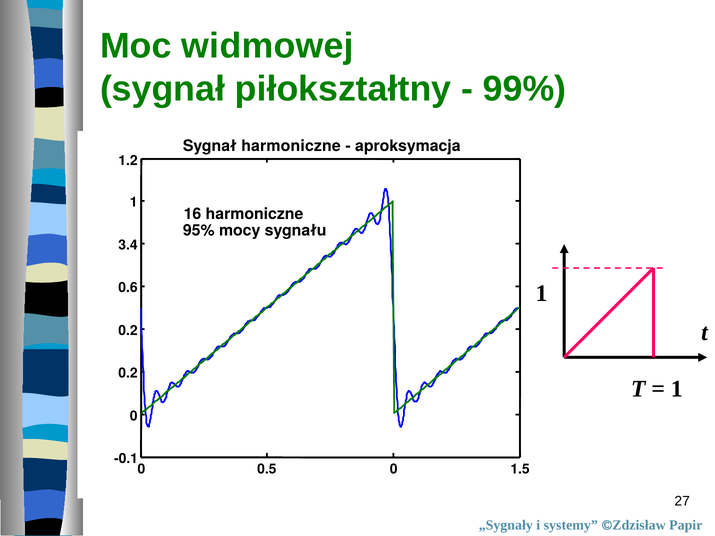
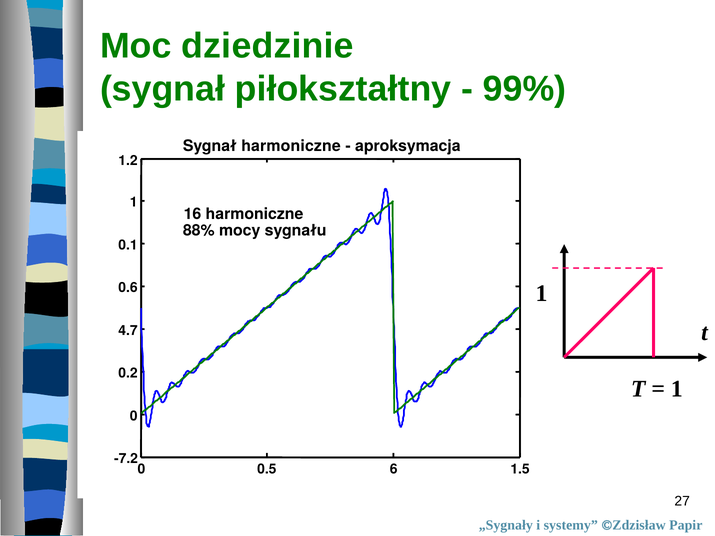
widmowej: widmowej -> dziedzinie (268, 46)
95%: 95% -> 88% (199, 231)
3.4: 3.4 -> 0.1 (128, 245)
0.2: 0.2 -> 4.7 (128, 331)
-0.1: -0.1 -> -7.2 (126, 459)
0.5 0: 0 -> 6 (394, 469)
